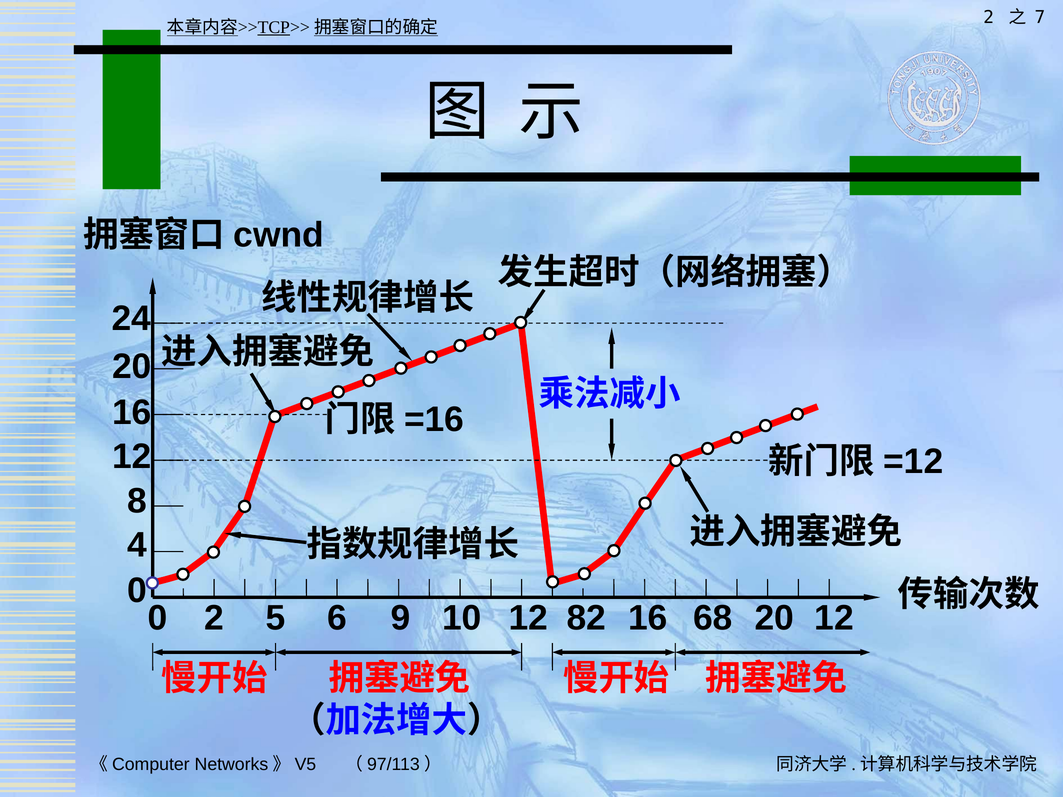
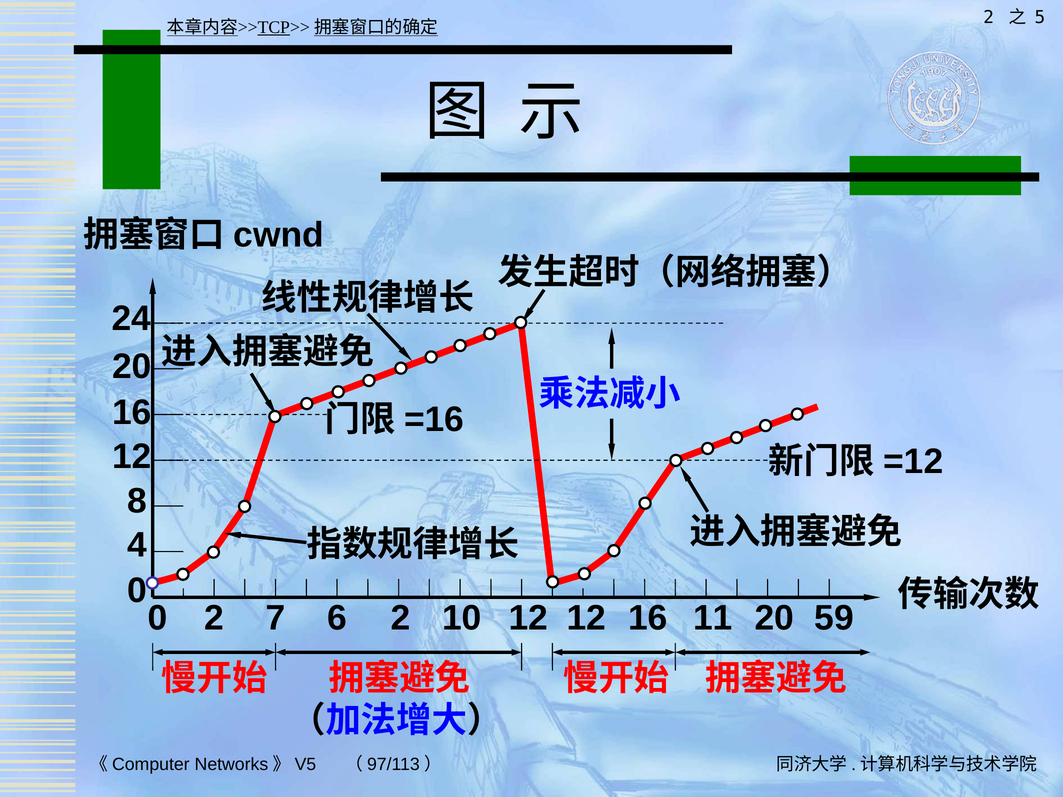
7: 7 -> 5 (1040, 17)
5: 5 -> 7 (276, 618)
6 9: 9 -> 2 (400, 618)
12 82: 82 -> 12 (586, 618)
68: 68 -> 11 (713, 618)
20 12: 12 -> 59 (834, 618)
